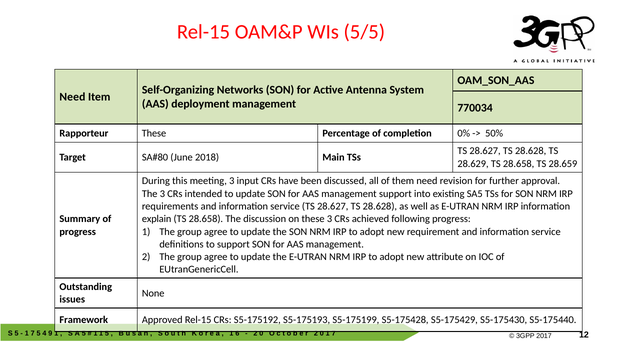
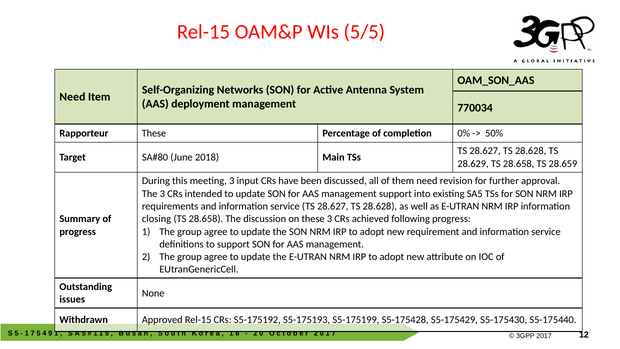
explain: explain -> closing (157, 219)
Framework: Framework -> Withdrawn (84, 320)
